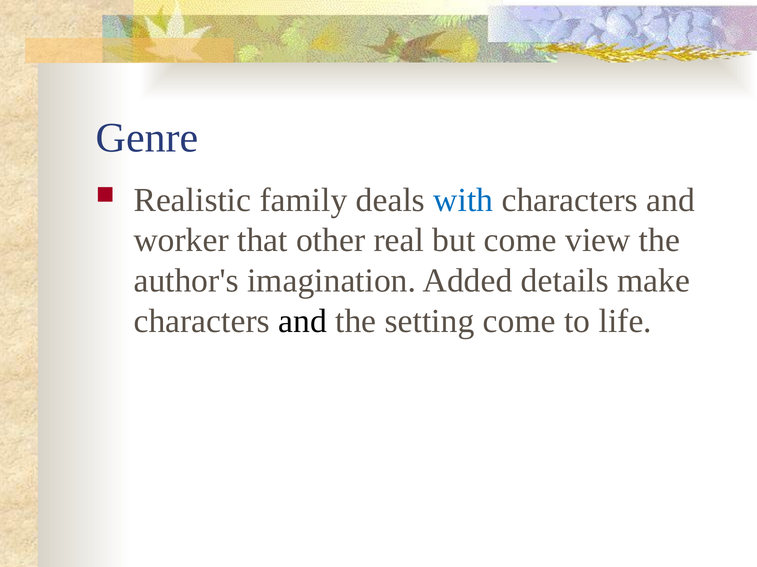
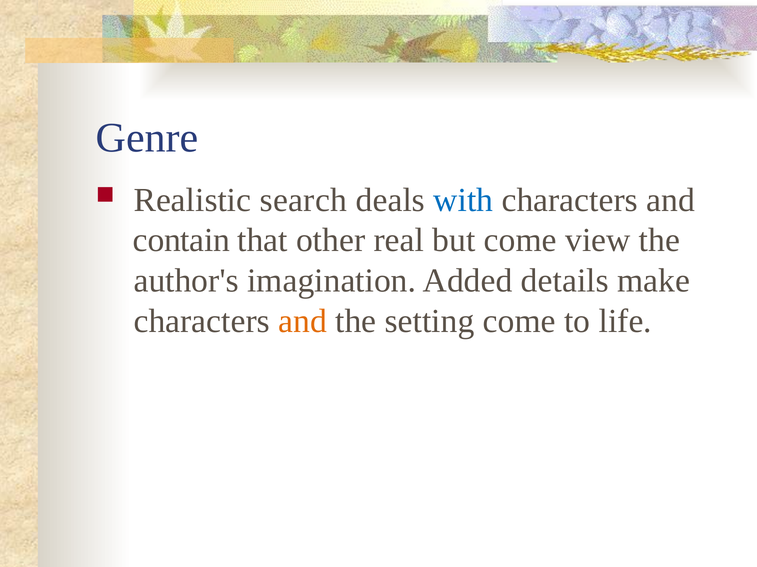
family: family -> search (303, 200)
worker: worker -> contain (181, 241)
and colour: black -> orange (303, 321)
